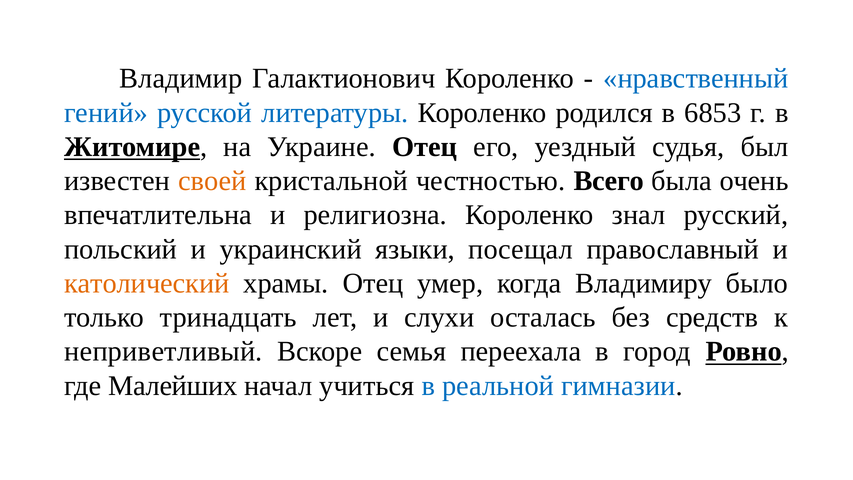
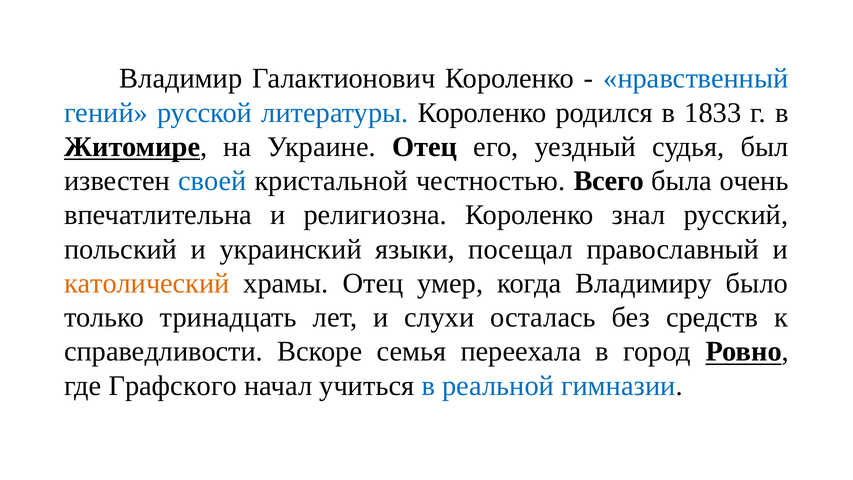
6853: 6853 -> 1833 (713, 113)
своей colour: orange -> blue (212, 181)
неприветливый: неприветливый -> справедливости (164, 351)
Малейших: Малейших -> Графского (173, 386)
